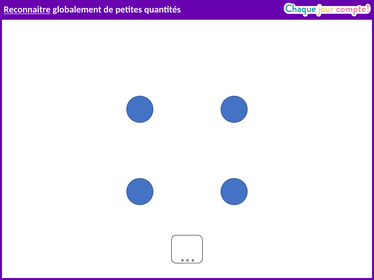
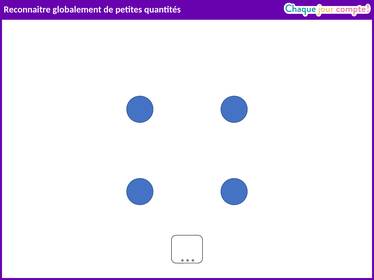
Reconnaitre underline: present -> none (27, 10)
